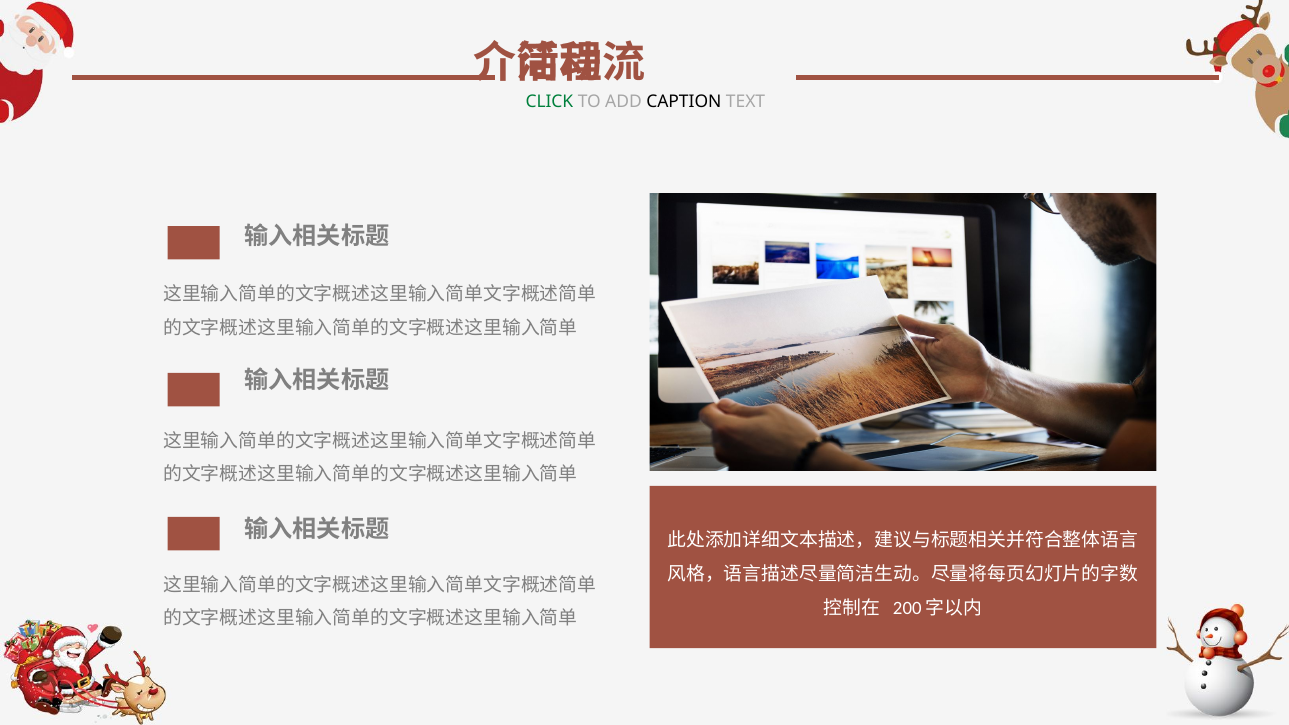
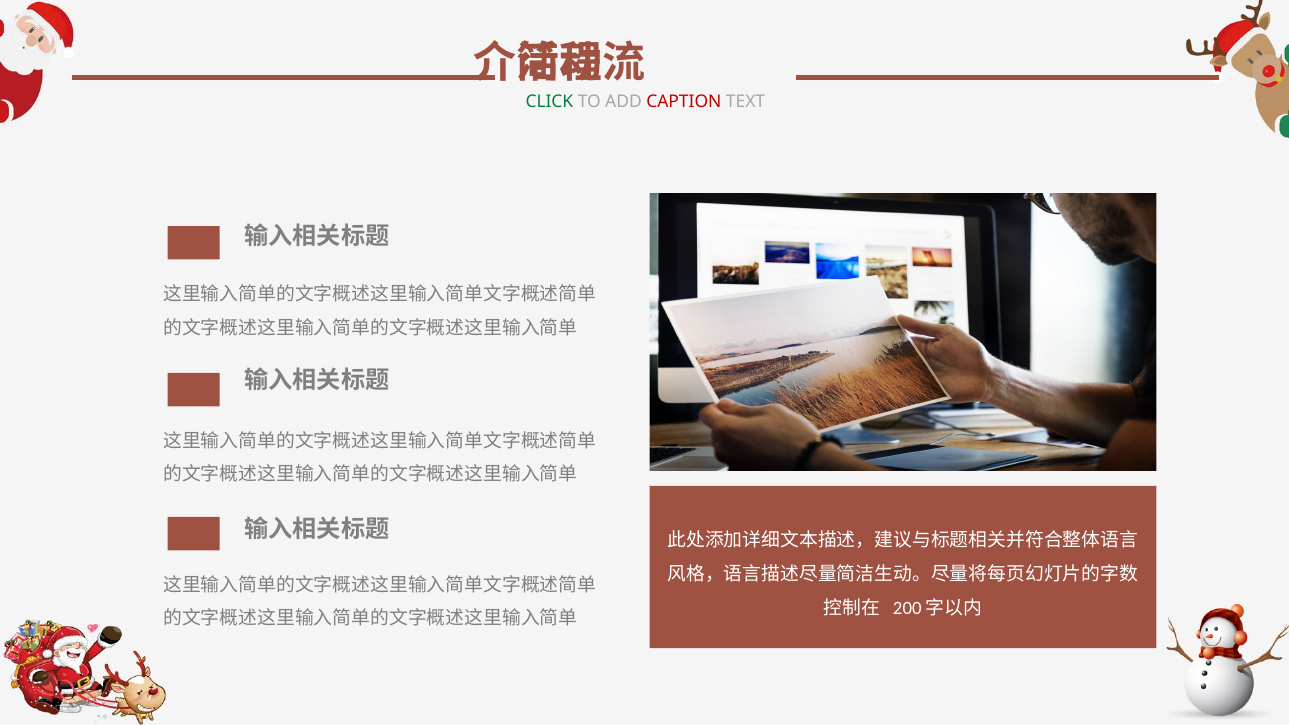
CAPTION colour: black -> red (684, 102)
